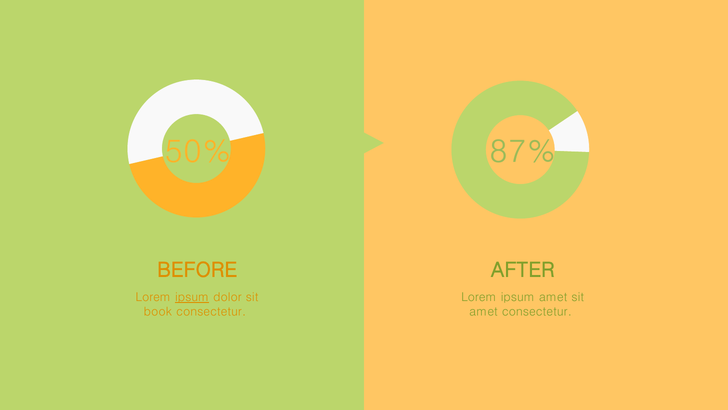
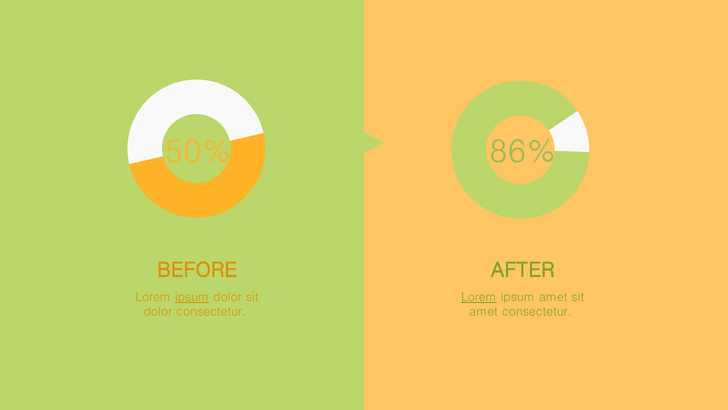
87%: 87% -> 86% (523, 152)
Lorem underline: none -> present (479, 297)
book: book -> dolor (158, 311)
